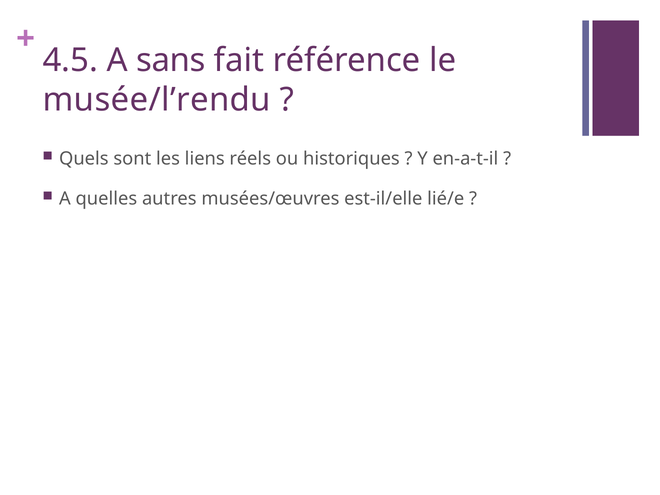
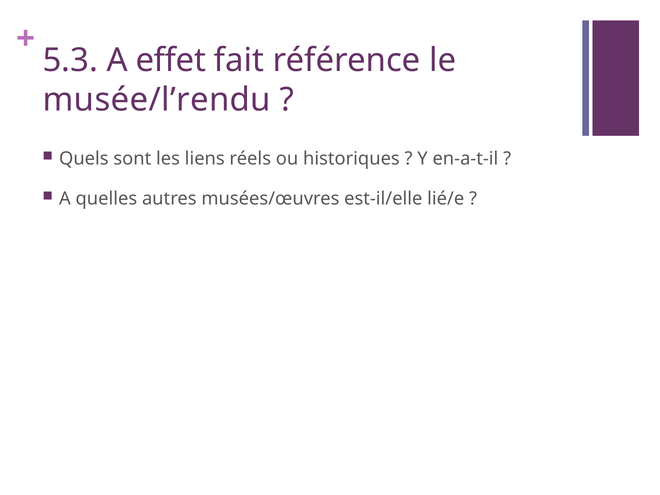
4.5: 4.5 -> 5.3 (70, 60)
sans: sans -> effet (171, 60)
